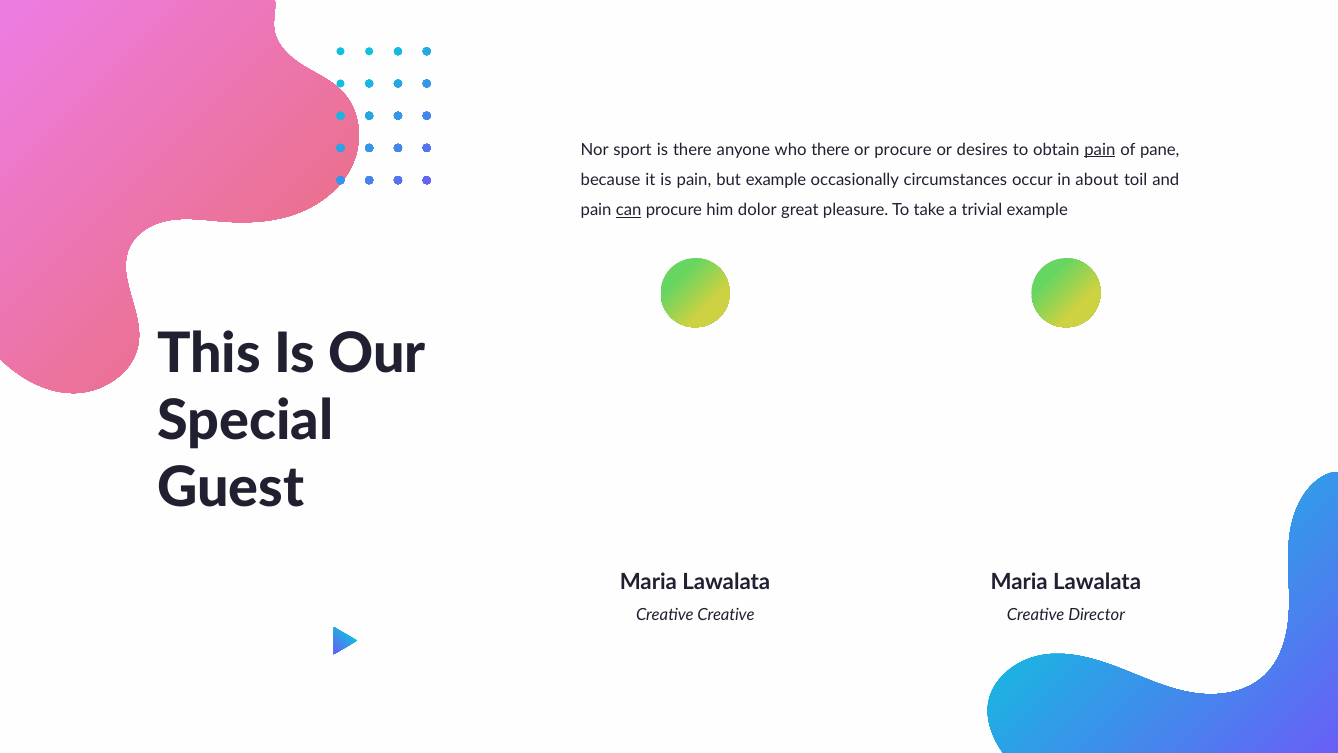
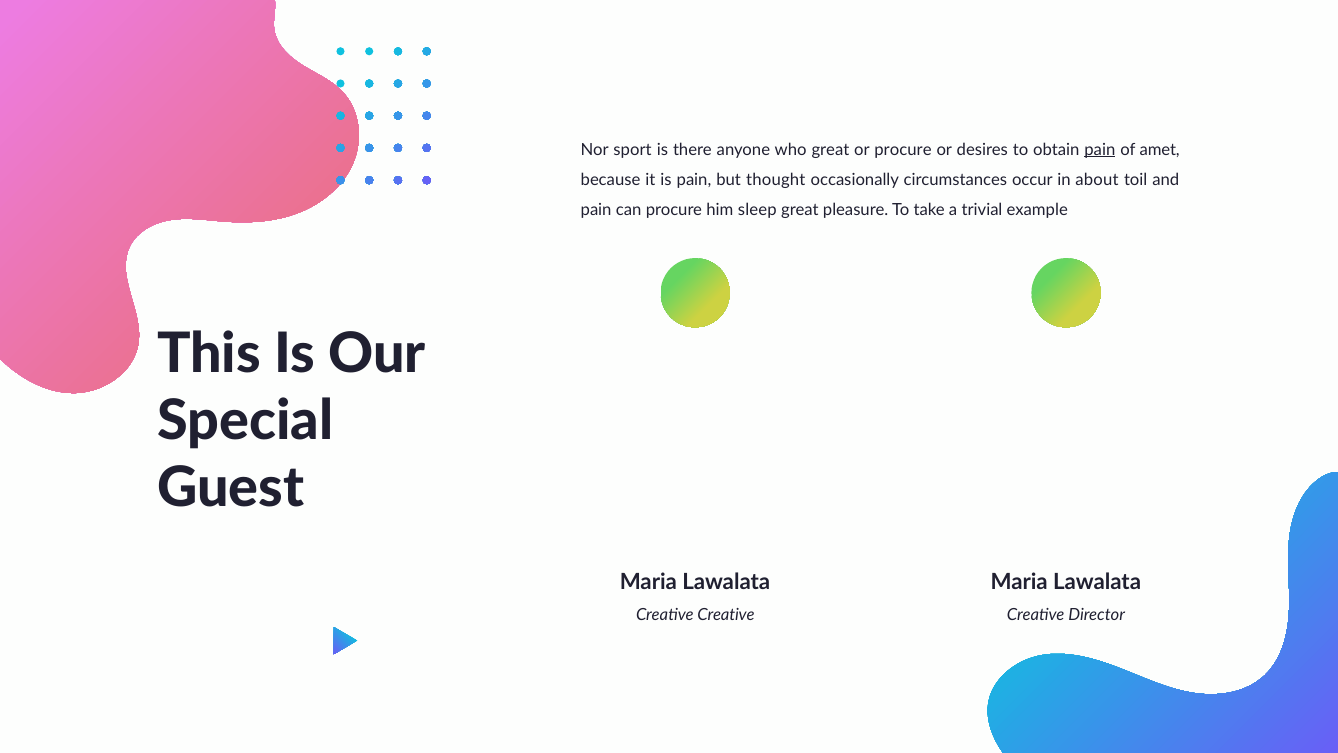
who there: there -> great (830, 150)
pane: pane -> amet (1160, 150)
but example: example -> thought (776, 180)
can underline: present -> none (629, 210)
dolor: dolor -> sleep (757, 210)
